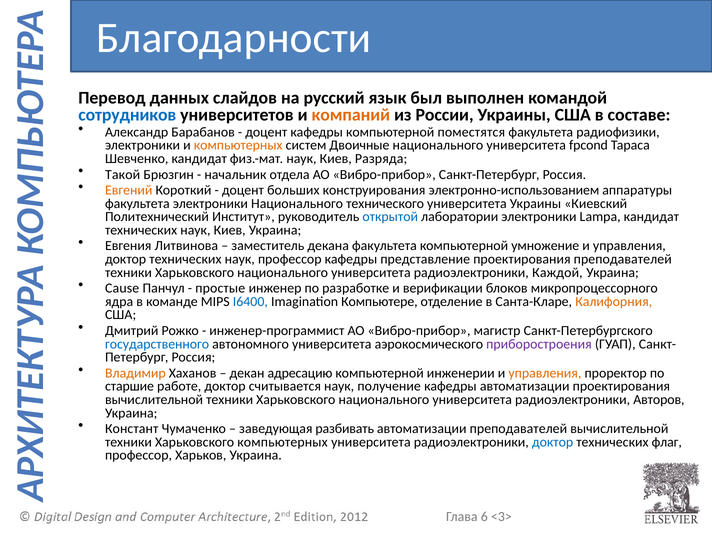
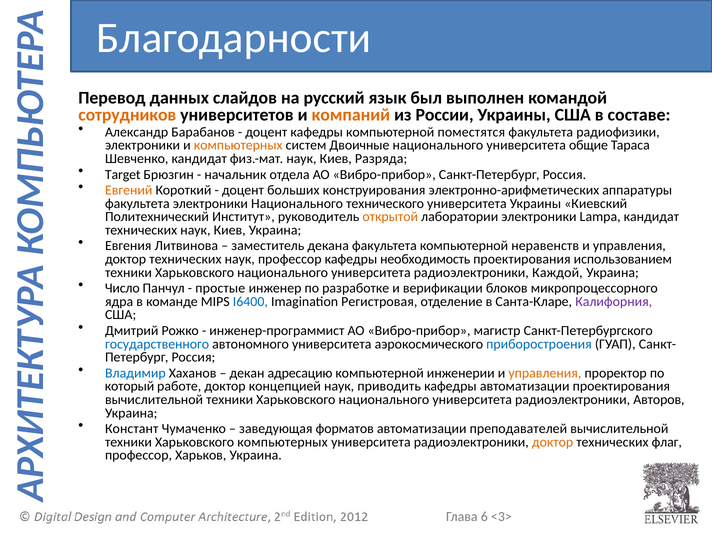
сотрудников colour: blue -> orange (127, 115)
fpcond: fpcond -> общие (588, 145)
Такой: Такой -> Target (123, 174)
электронно-использованием: электронно-использованием -> электронно-арифметических (514, 190)
открытой colour: blue -> orange (390, 217)
умножение: умножение -> неравенств (545, 246)
представление: представление -> необходимость (425, 259)
проектирования преподавателей: преподавателей -> использованием (623, 259)
Cause: Cause -> Число (122, 288)
Компьютере: Компьютере -> Регистровая (379, 302)
Калифорния colour: orange -> purple (614, 302)
приборостроения colour: purple -> blue (539, 344)
Владимир colour: orange -> blue (135, 373)
старшие: старшие -> который (130, 386)
считывается: считывается -> концепцией (285, 386)
получение: получение -> приводить (389, 386)
разбивать: разбивать -> форматов (345, 429)
доктор colour: blue -> orange (553, 442)
